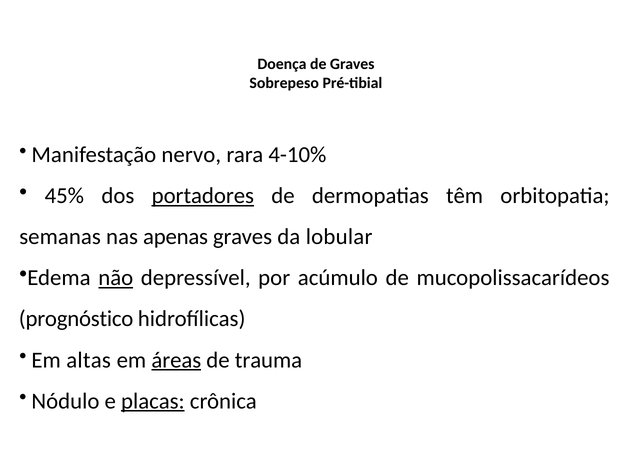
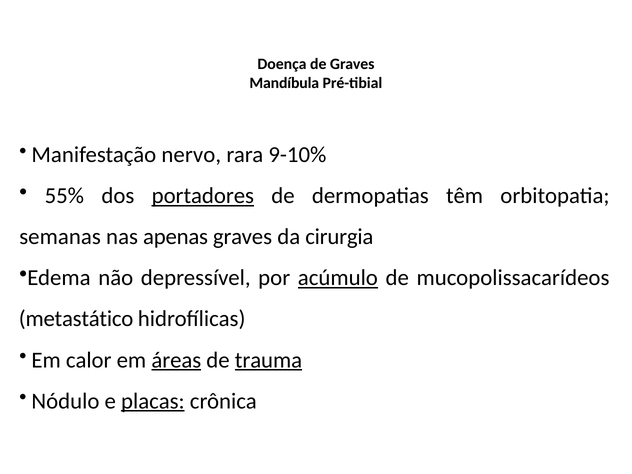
Sobrepeso: Sobrepeso -> Mandíbula (284, 83)
4-10%: 4-10% -> 9-10% (297, 155)
45%: 45% -> 55% (64, 196)
lobular: lobular -> cirurgia (339, 237)
não underline: present -> none (116, 278)
acúmulo underline: none -> present (338, 278)
prognóstico: prognóstico -> metastático (76, 319)
altas: altas -> calor (89, 360)
trauma underline: none -> present (268, 360)
